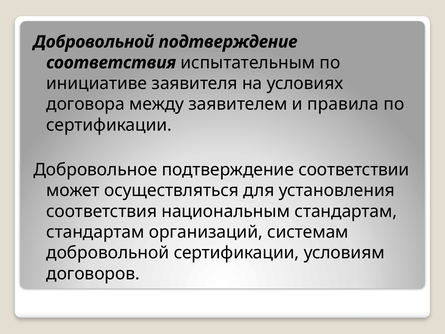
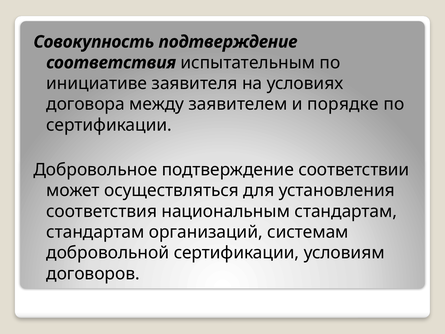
Добровольной: Добровольной -> Совокупность (94, 42)
правила: правила -> порядке (343, 104)
